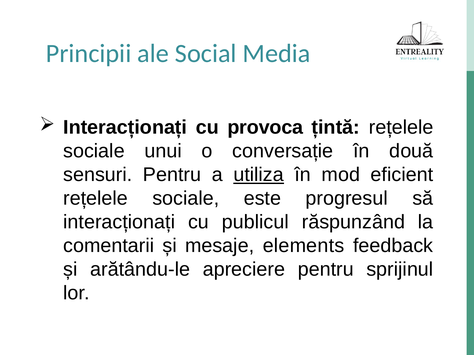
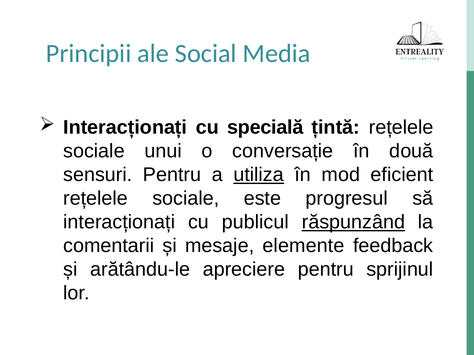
provoca: provoca -> specială (265, 128)
răspunzând underline: none -> present (353, 222)
elements: elements -> elemente (304, 246)
